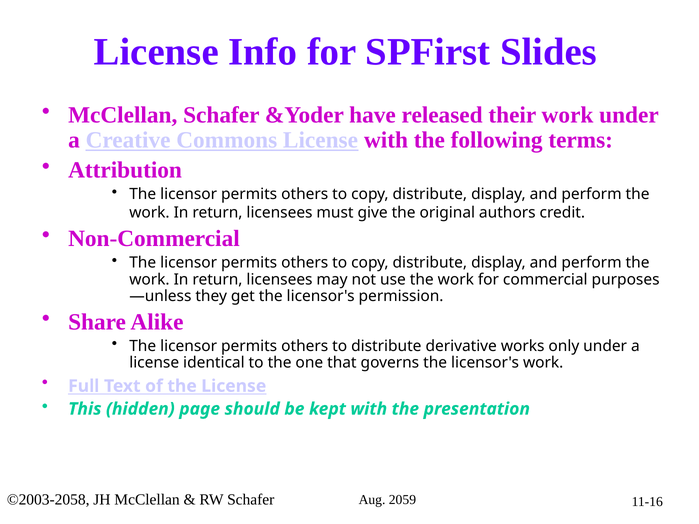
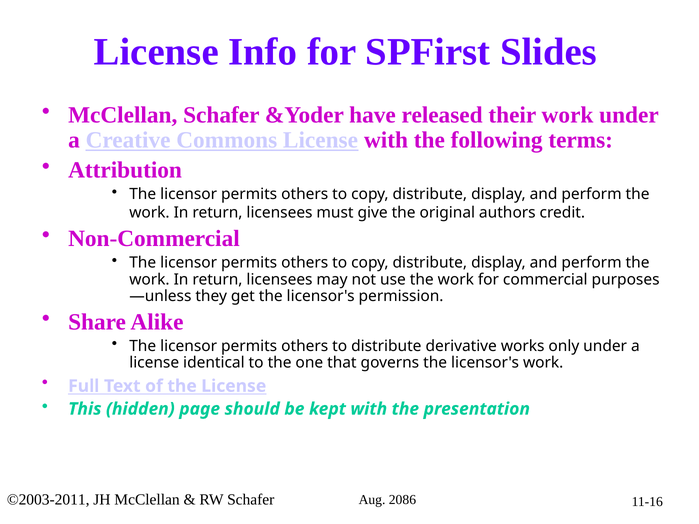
©2003-2058: ©2003-2058 -> ©2003-2011 (48, 500)
2059: 2059 -> 2086 (402, 500)
